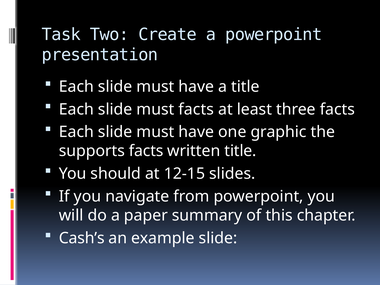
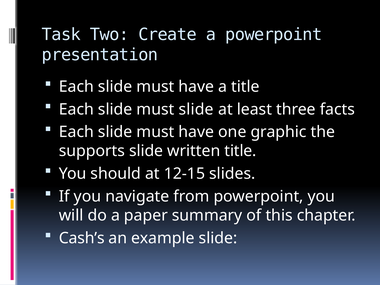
must facts: facts -> slide (196, 109)
supports facts: facts -> slide (146, 151)
